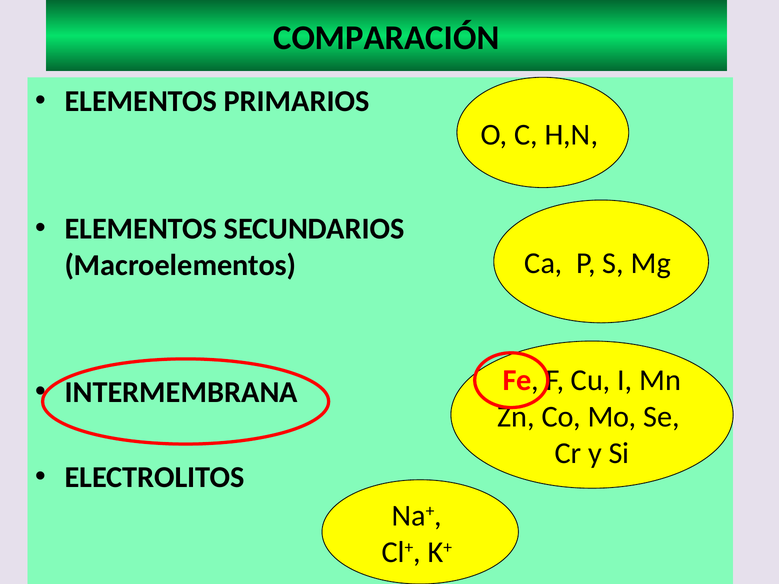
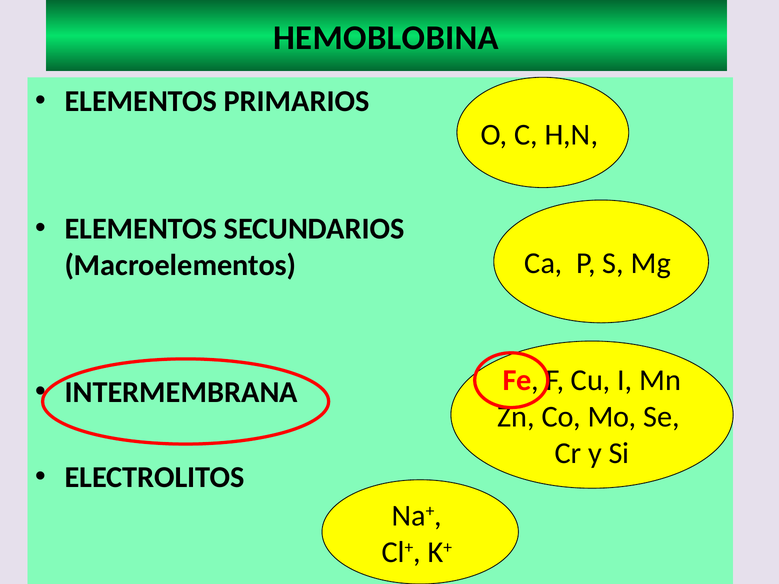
COMPARACIÓN: COMPARACIÓN -> HEMOBLOBINA (386, 38)
